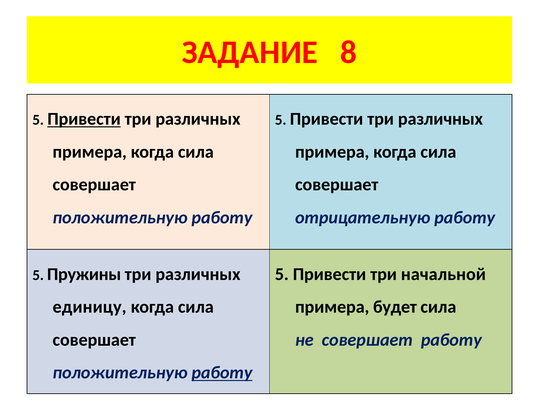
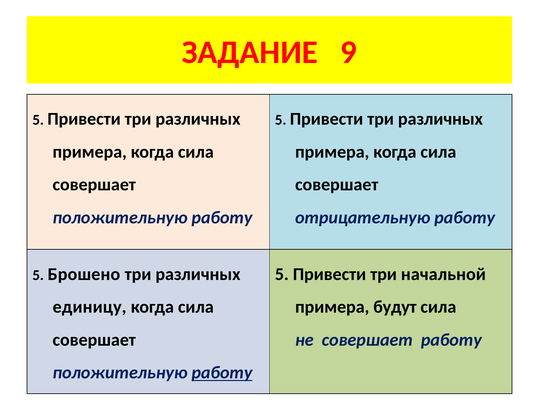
8: 8 -> 9 (348, 52)
Привести underline: present -> none (84, 119)
Пружины: Пружины -> Брошено (84, 274)
будет: будет -> будут (395, 307)
